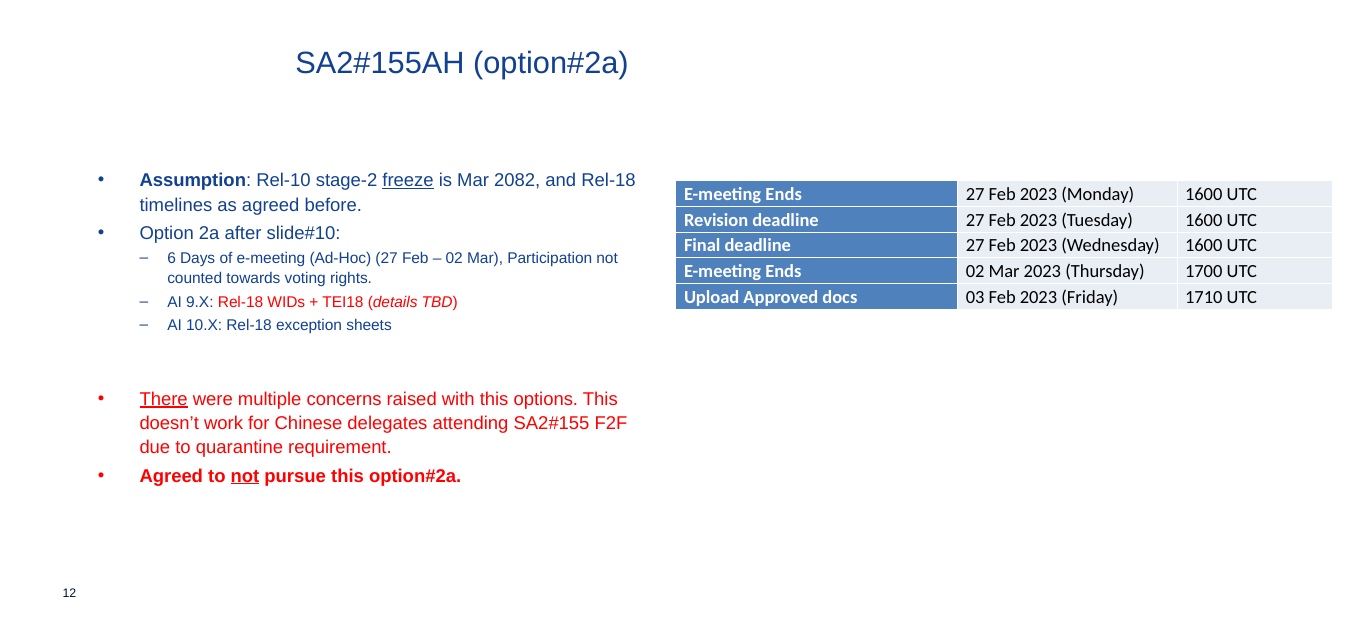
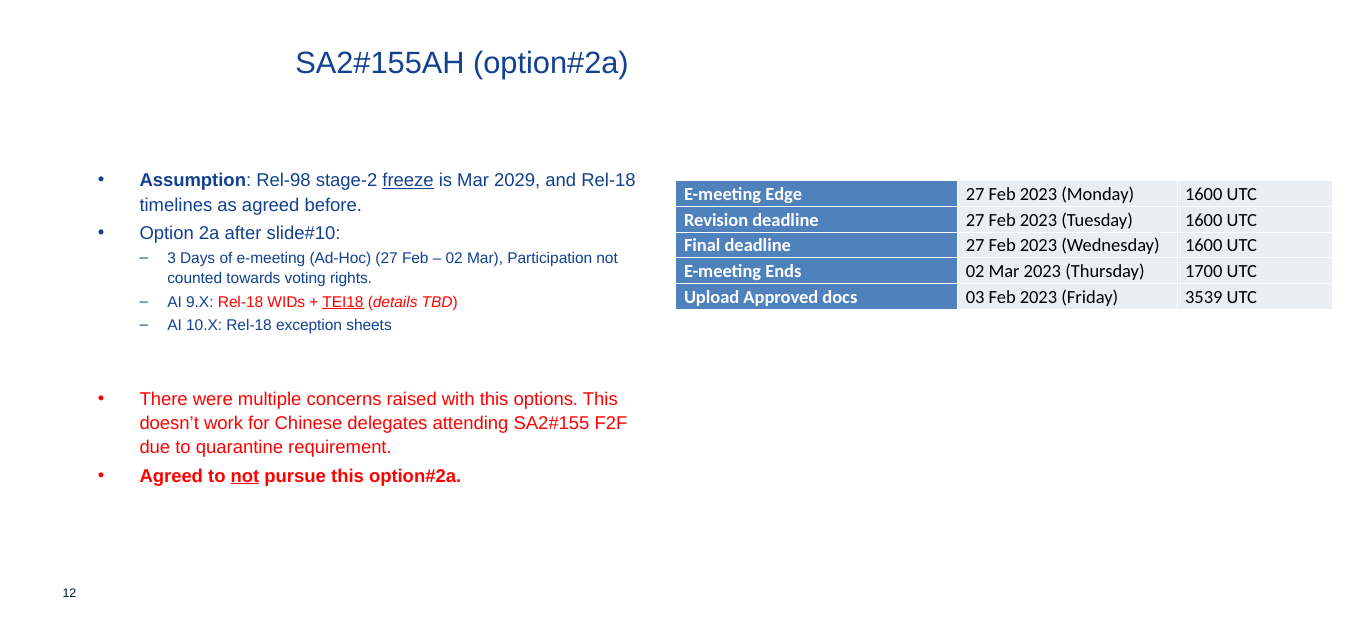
Rel-10: Rel-10 -> Rel-98 (283, 181)
2082: 2082 -> 2029 (517, 181)
Ends: Ends -> Edge (784, 194)
6: 6 -> 3 (172, 258)
1710: 1710 -> 3539 (1204, 297)
TEI18 underline: none -> present (343, 302)
There underline: present -> none (164, 399)
